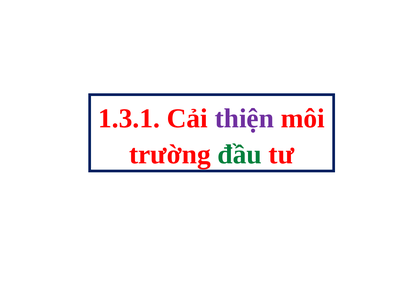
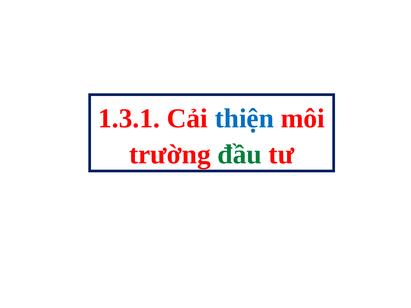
thiện colour: purple -> blue (244, 118)
